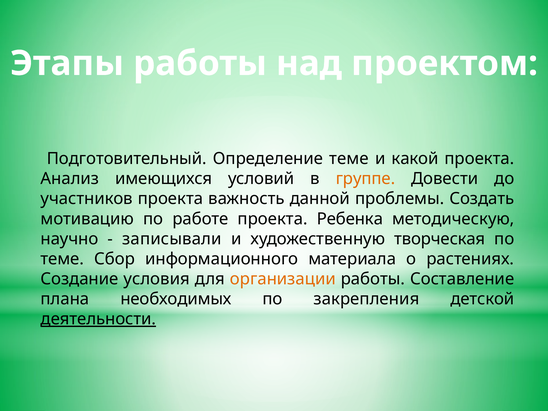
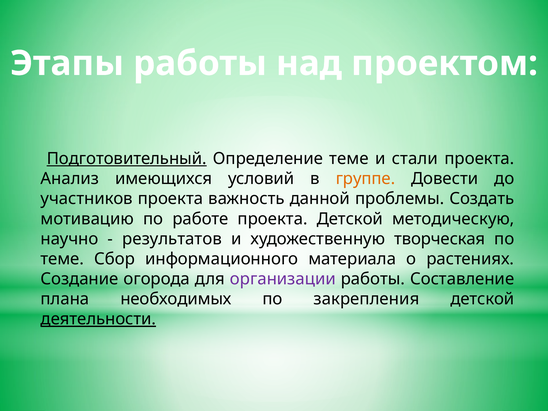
Подготовительный underline: none -> present (127, 159)
какой: какой -> стали (415, 159)
проекта Ребенка: Ребенка -> Детской (350, 219)
записывали: записывали -> результатов (172, 239)
условия: условия -> огорода (157, 279)
организации colour: orange -> purple (283, 279)
